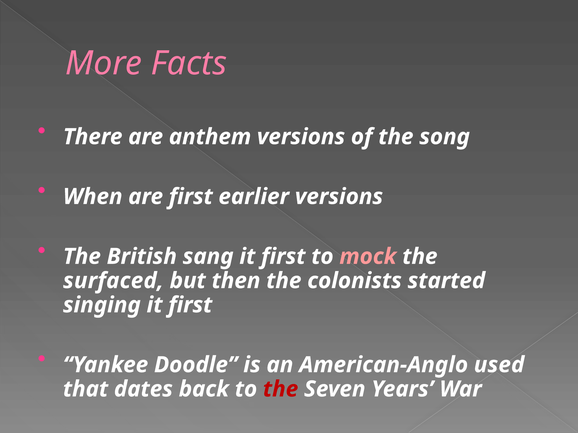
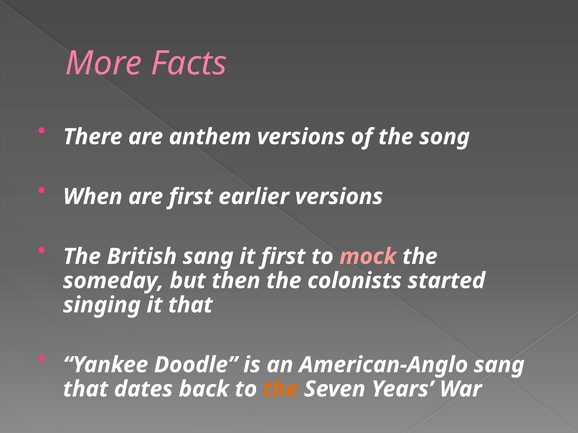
surfaced: surfaced -> someday (113, 281)
singing it first: first -> that (190, 305)
American-Anglo used: used -> sang (499, 365)
the colour: red -> orange (281, 390)
